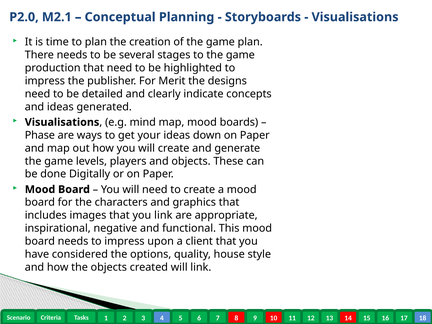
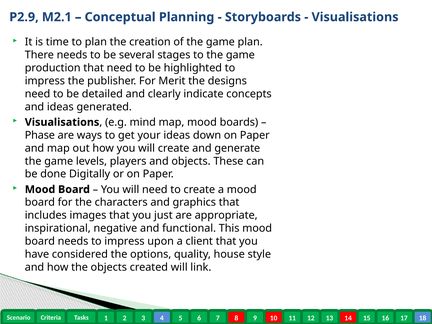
P2.0: P2.0 -> P2.9 (24, 17)
you link: link -> just (163, 215)
